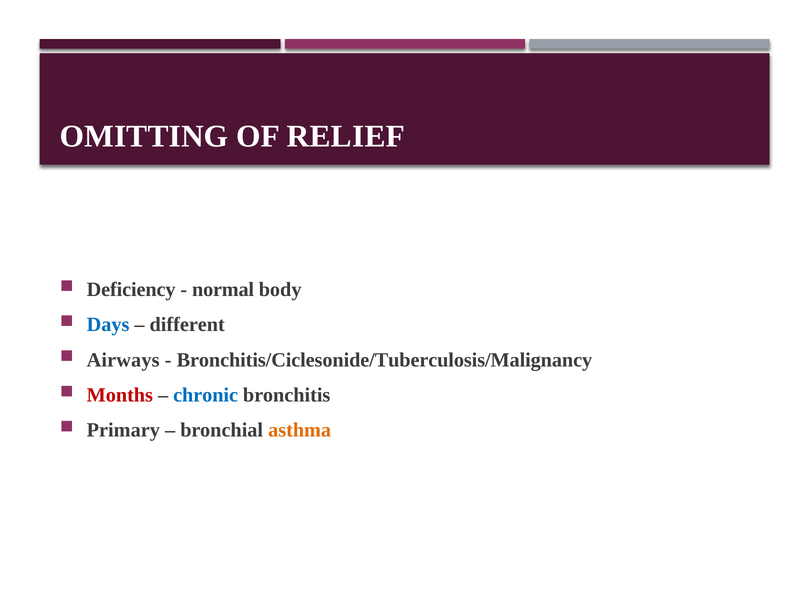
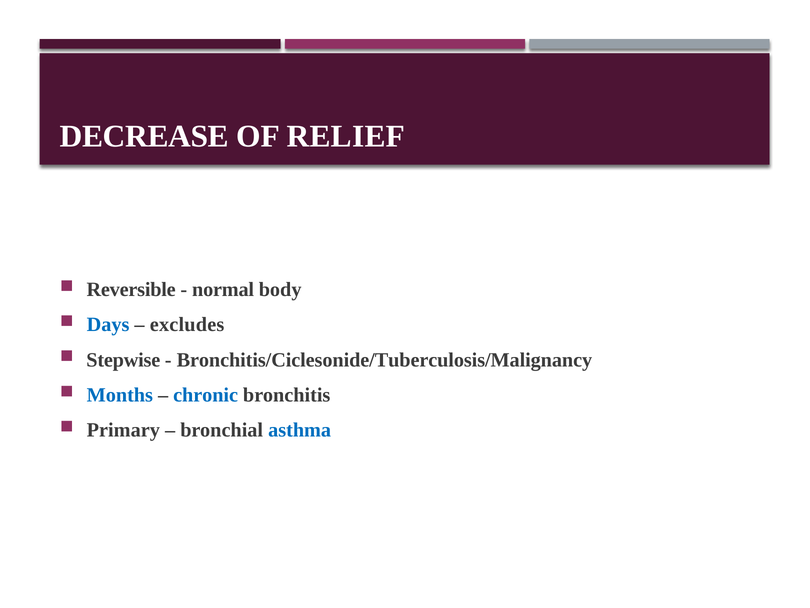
OMITTING: OMITTING -> DECREASE (144, 136)
Deficiency: Deficiency -> Reversible (131, 289)
different: different -> excludes (187, 324)
Airways: Airways -> Stepwise (123, 360)
Months colour: red -> blue (120, 395)
asthma colour: orange -> blue (300, 430)
